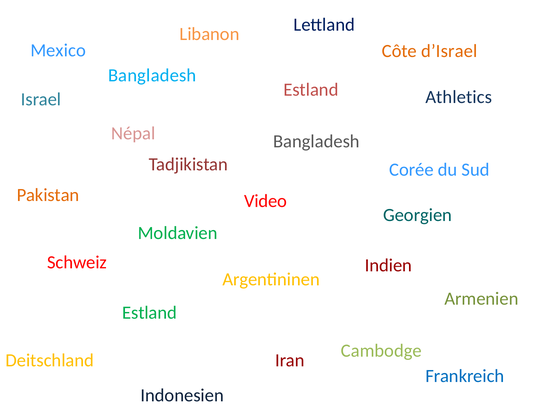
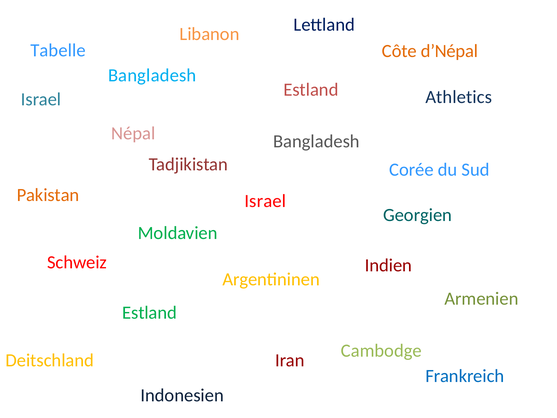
Mexico: Mexico -> Tabelle (58, 50)
d’Israel: d’Israel -> d’Népal (449, 51)
Video: Video -> Israel (265, 201)
